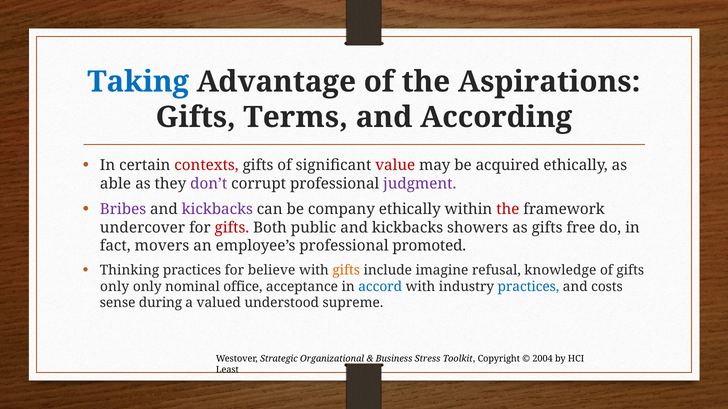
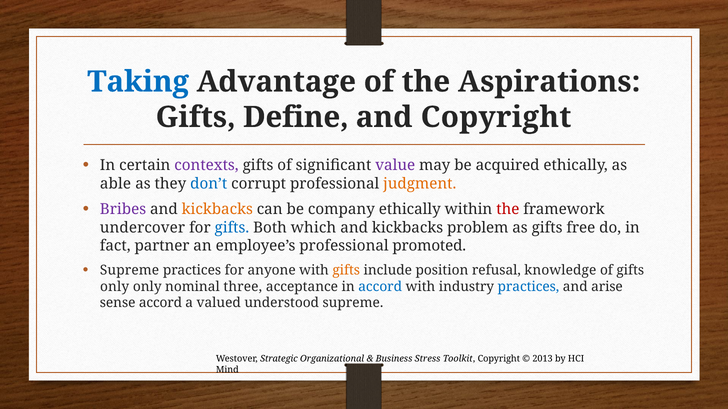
Terms: Terms -> Define (296, 117)
and According: According -> Copyright (496, 117)
contexts colour: red -> purple (206, 166)
value colour: red -> purple (395, 166)
don’t colour: purple -> blue (209, 184)
judgment colour: purple -> orange (420, 184)
kickbacks colour: purple -> orange (217, 210)
gifts colour: red -> blue (232, 228)
public: public -> which (314, 228)
showers: showers -> problem (478, 228)
movers: movers -> partner (162, 246)
Thinking: Thinking -> Supreme (130, 271)
believe: believe -> anyone (272, 271)
imagine: imagine -> position (442, 271)
office: office -> three (243, 287)
costs: costs -> arise (607, 287)
sense during: during -> accord (160, 303)
2004: 2004 -> 2013 (543, 359)
Least: Least -> Mind (227, 370)
